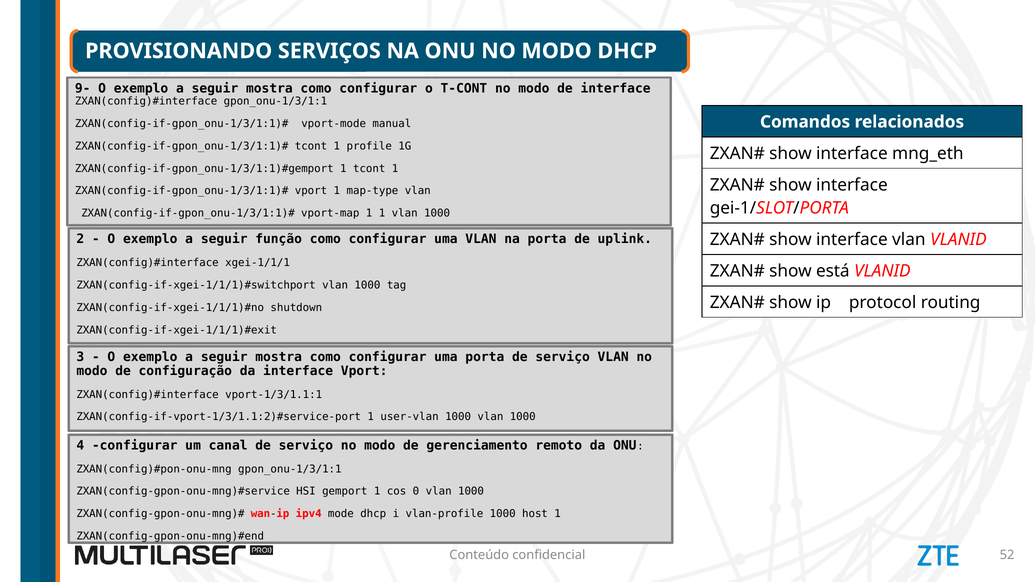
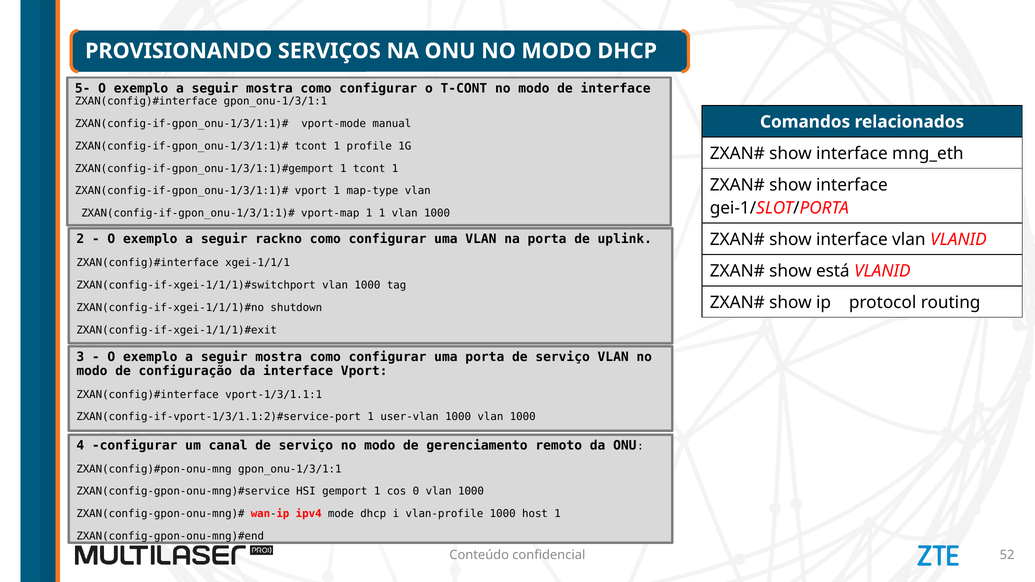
9-: 9- -> 5- (83, 88)
função: função -> rackno (279, 239)
